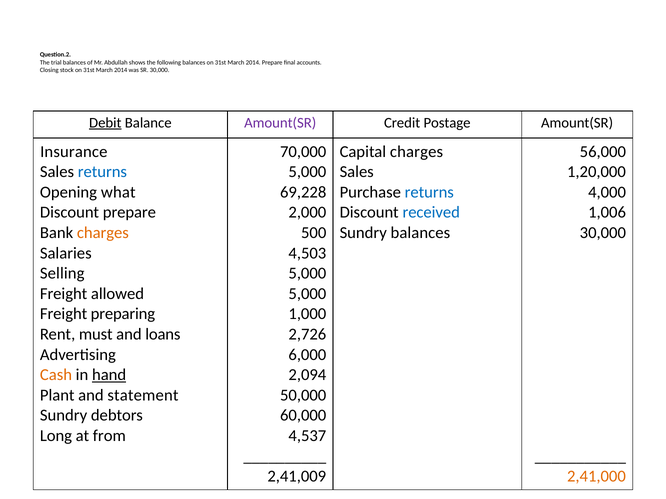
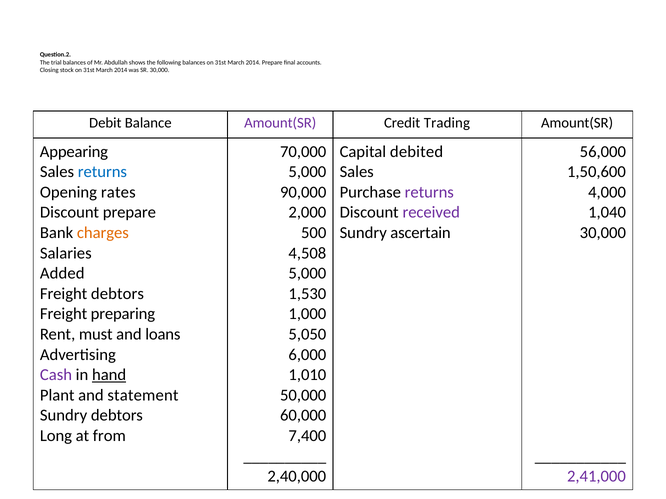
Debit underline: present -> none (105, 123)
Postage: Postage -> Trading (447, 123)
Insurance: Insurance -> Appearing (74, 152)
Capital charges: charges -> debited (417, 152)
1,20,000: 1,20,000 -> 1,50,600 (596, 172)
what: what -> rates (118, 192)
69,228: 69,228 -> 90,000 (303, 192)
returns colour: blue -> purple (429, 192)
received colour: blue -> purple (431, 213)
1,006: 1,006 -> 1,040 (607, 213)
Sundry balances: balances -> ascertain (421, 233)
4,503: 4,503 -> 4,508 (307, 253)
Selling: Selling -> Added (62, 274)
Freight allowed: allowed -> debtors (117, 294)
5,000: 5,000 -> 1,530 (307, 294)
2,726: 2,726 -> 5,050 (307, 335)
Cash colour: orange -> purple (56, 375)
2,094: 2,094 -> 1,010 (307, 375)
4,537: 4,537 -> 7,400 (307, 436)
2,41,009: 2,41,009 -> 2,40,000 (297, 477)
2,41,000 colour: orange -> purple (596, 477)
